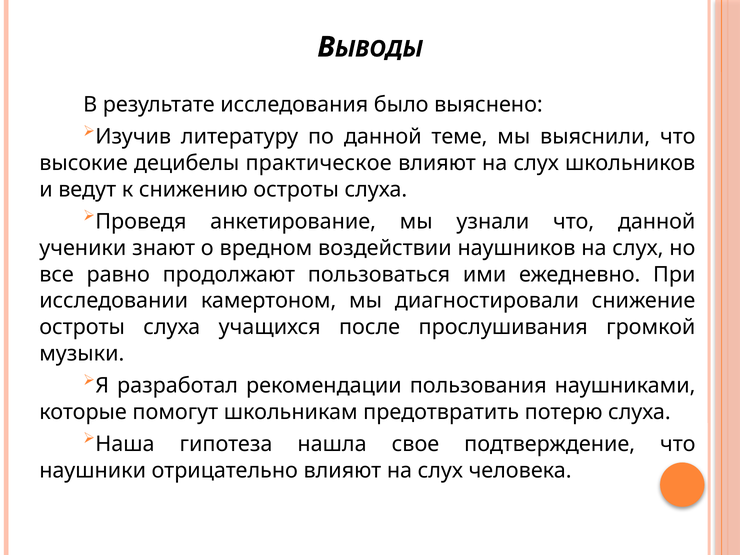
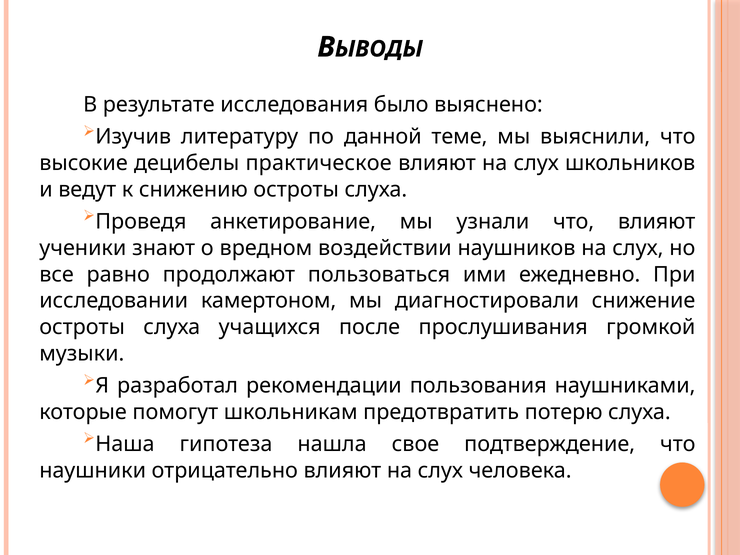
что данной: данной -> влияют (657, 222)
